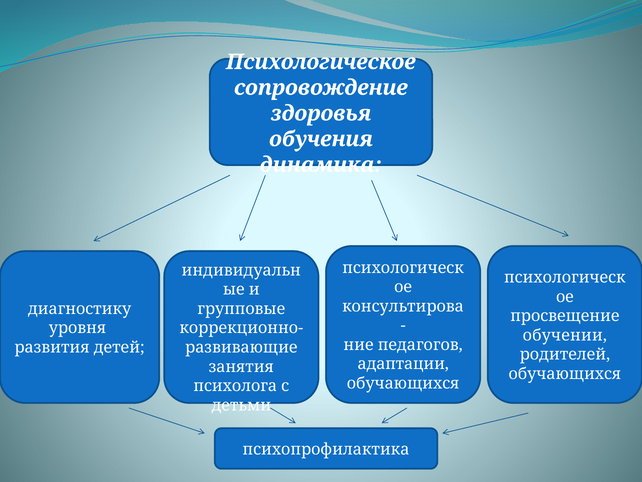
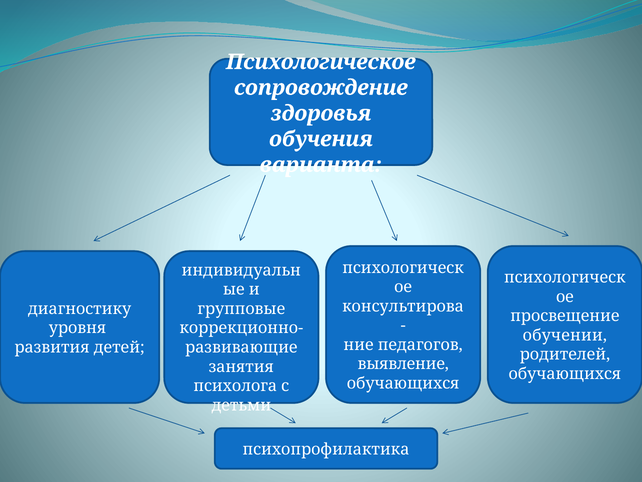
динамика: динамика -> варианта (321, 165)
адаптации: адаптации -> выявление (403, 364)
